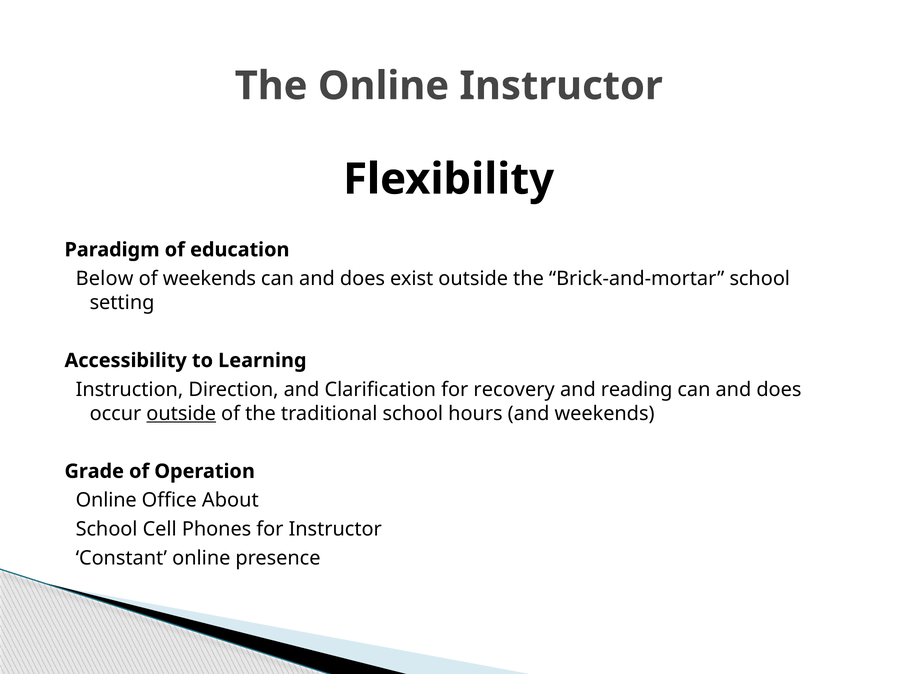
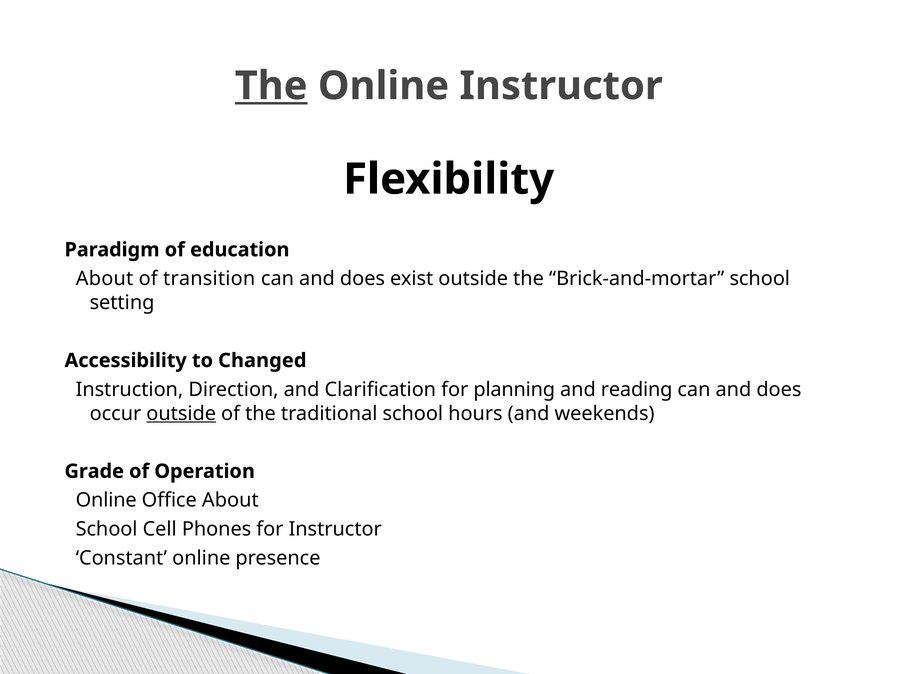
The underline: none -> present (271, 86)
Below: Below -> About (105, 278)
of weekends: weekends -> transition (209, 278)
Learning: Learning -> Changed (262, 360)
recovery: recovery -> planning (514, 389)
